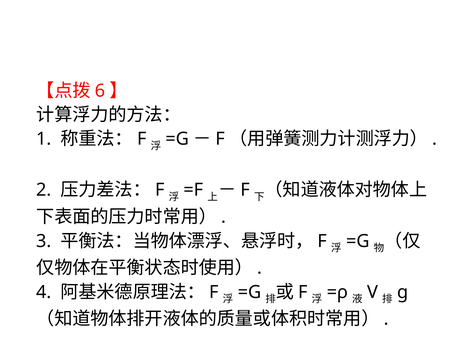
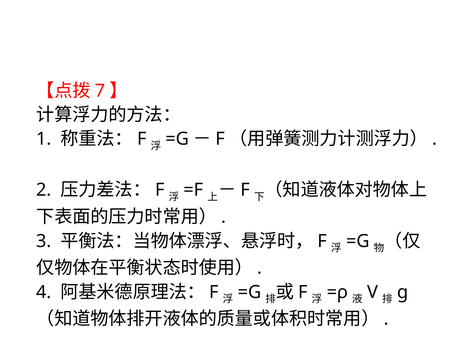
6: 6 -> 7 (100, 91)
